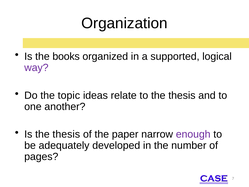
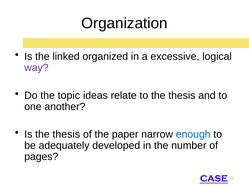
books: books -> linked (66, 56)
supported: supported -> excessive (175, 56)
enough colour: purple -> blue (193, 134)
